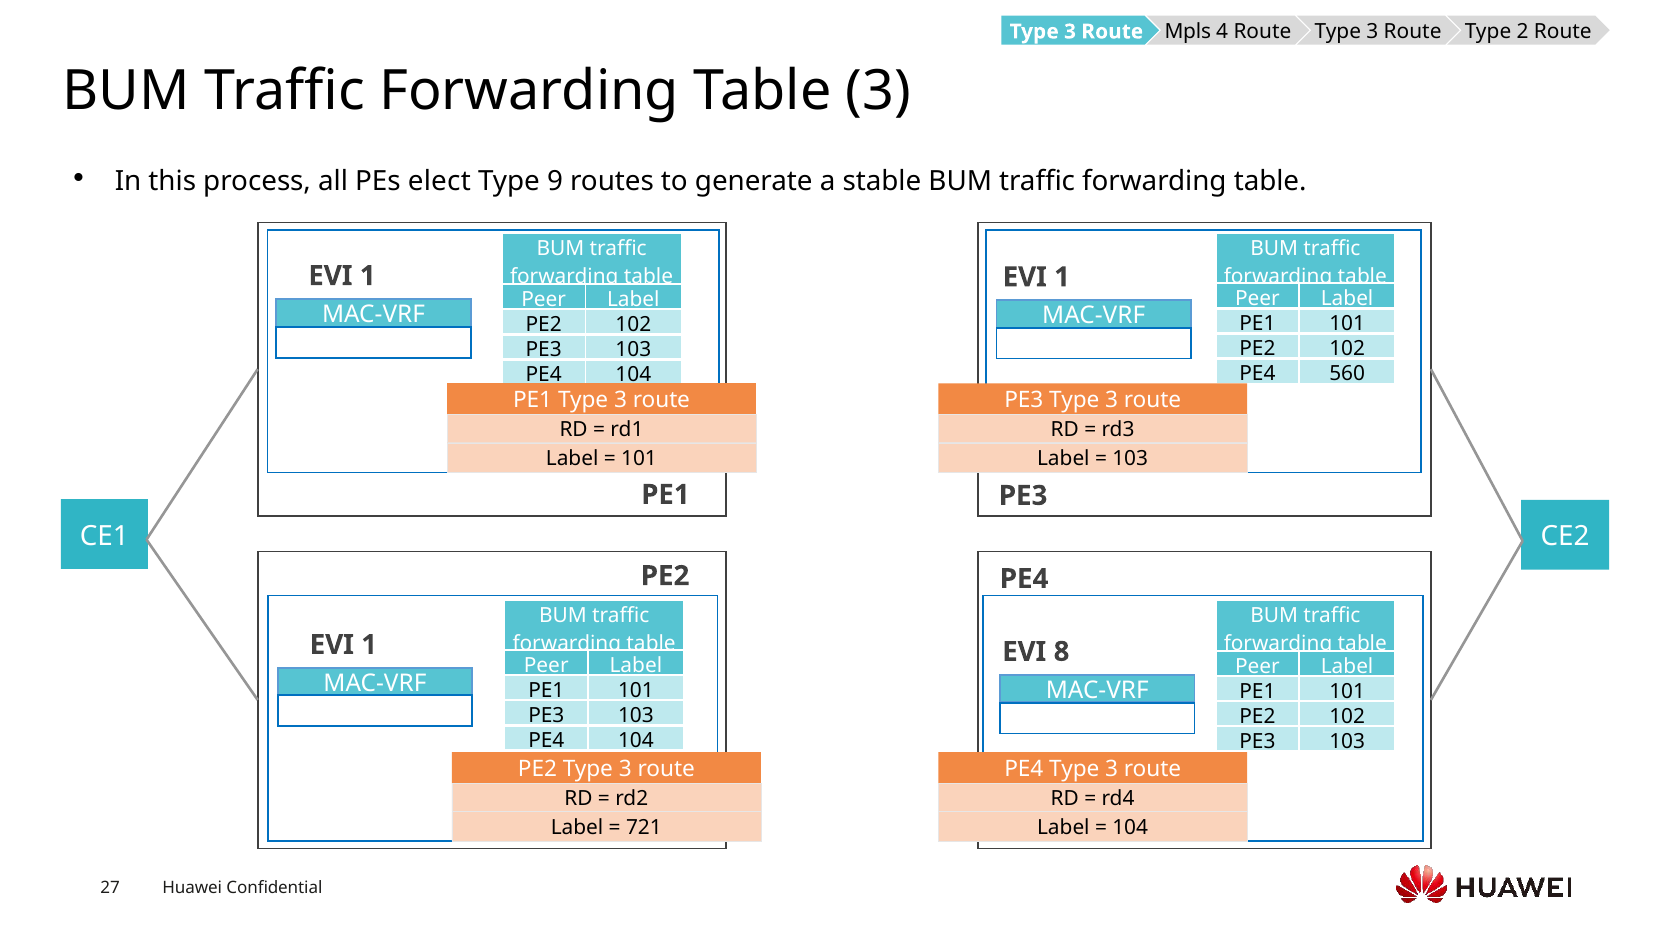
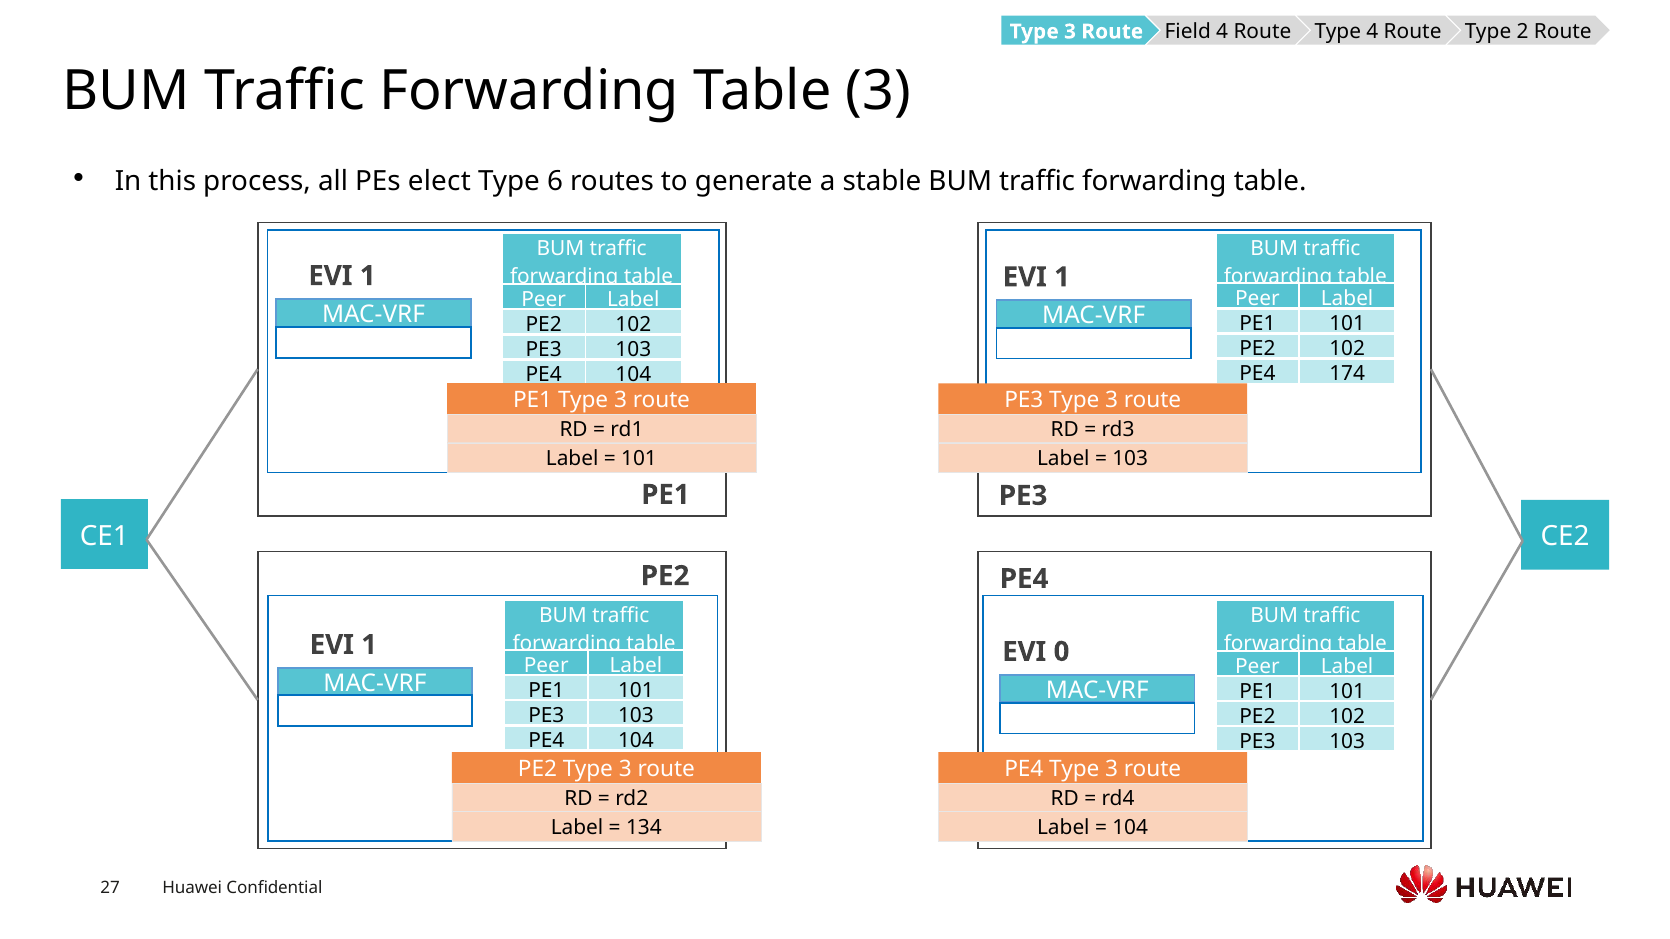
Mpls: Mpls -> Field (1188, 32)
4 Route Type 3: 3 -> 4 (1372, 32)
9: 9 -> 6 (555, 182)
560: 560 -> 174 (1347, 374)
8: 8 -> 0 (1062, 652)
721: 721 -> 134 (644, 828)
